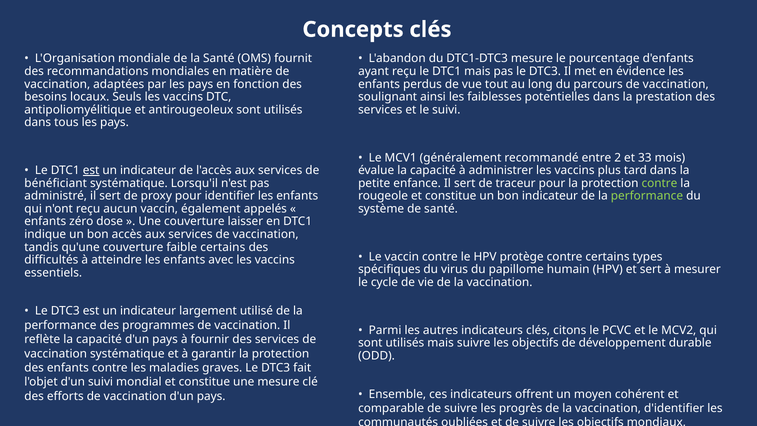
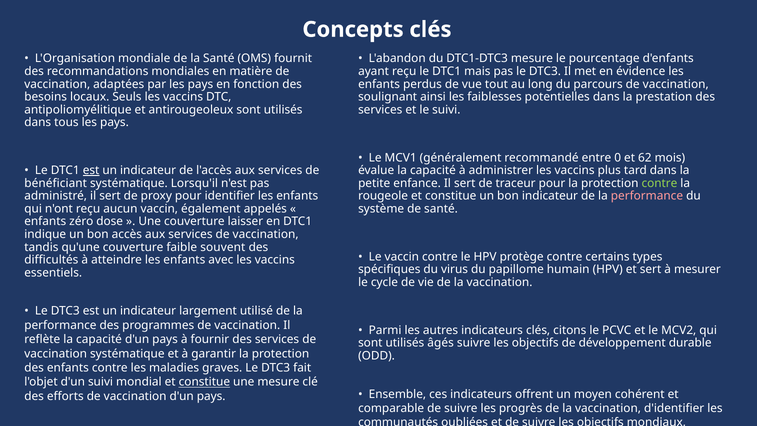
2: 2 -> 0 (618, 158)
33: 33 -> 62 (645, 158)
performance colour: light green -> pink (647, 196)
faible certains: certains -> souvent (223, 247)
utilisés mais: mais -> âgés (441, 343)
constitue underline: none -> present (204, 382)
